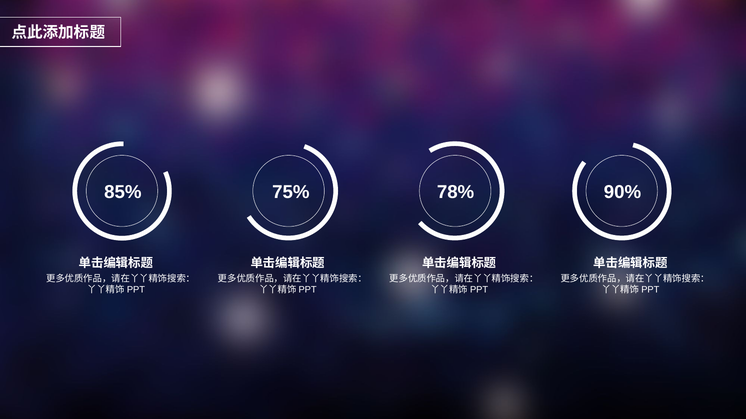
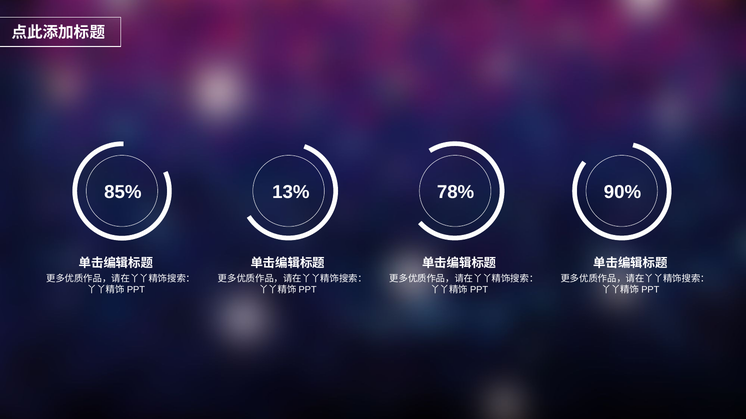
75%: 75% -> 13% (291, 192)
